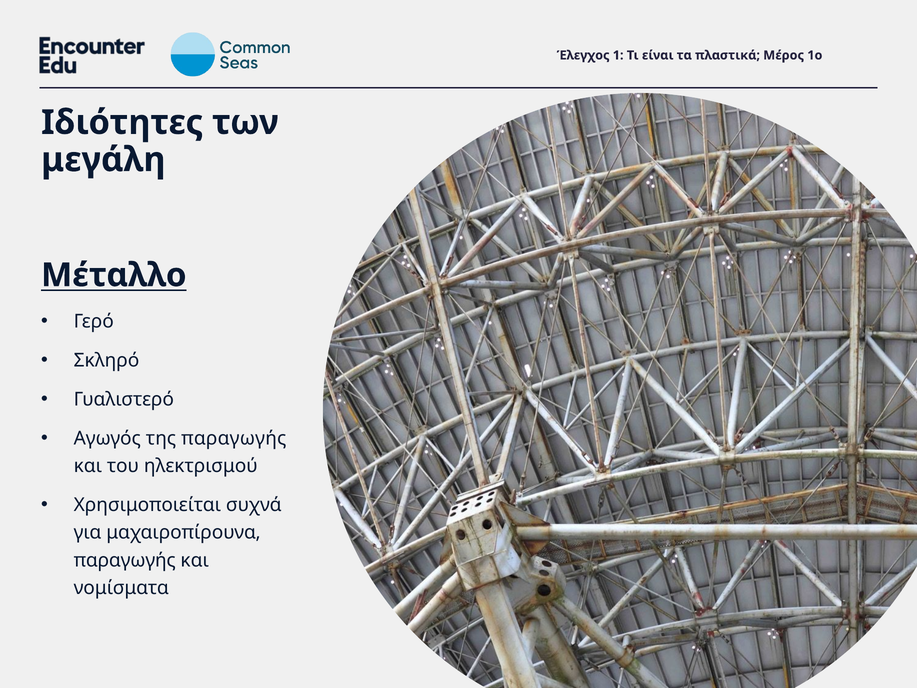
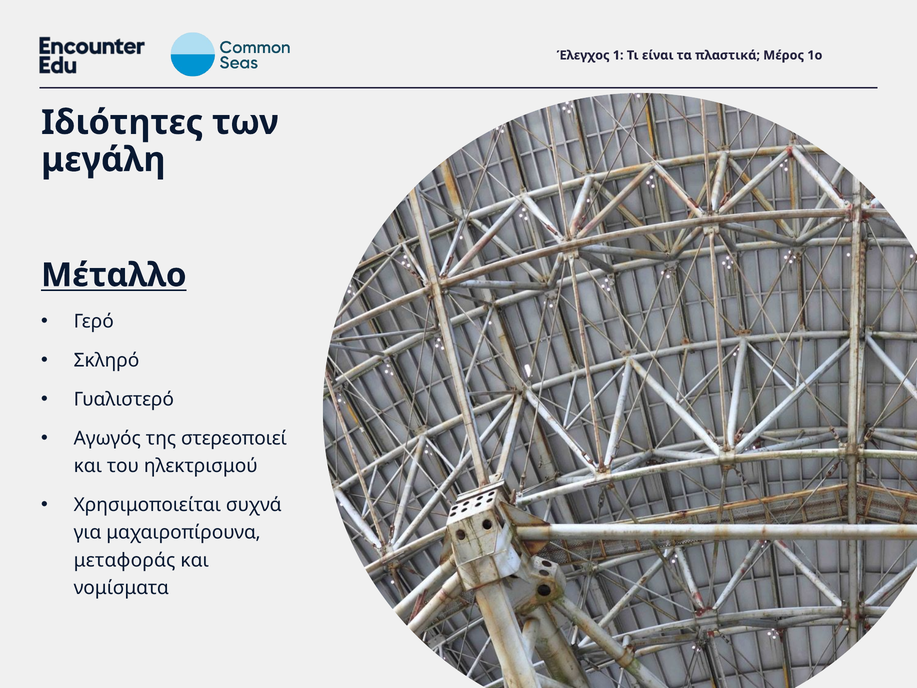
της παραγωγής: παραγωγής -> στερεοποιεί (234, 438)
παραγωγής: παραγωγής -> μεταφοράς (125, 560)
